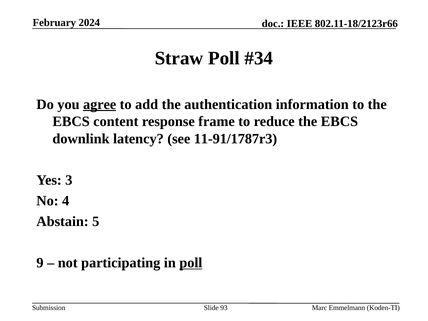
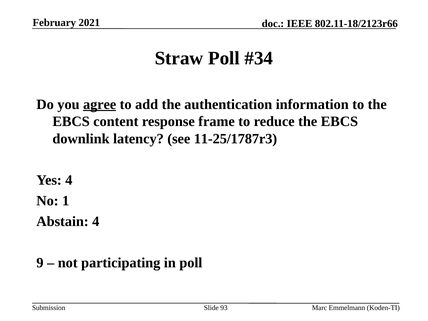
2024: 2024 -> 2021 (89, 23)
11-91/1787r3: 11-91/1787r3 -> 11-25/1787r3 (235, 139)
Yes 3: 3 -> 4 (69, 180)
4: 4 -> 1 (66, 201)
Abstain 5: 5 -> 4 (96, 221)
poll underline: present -> none (191, 263)
